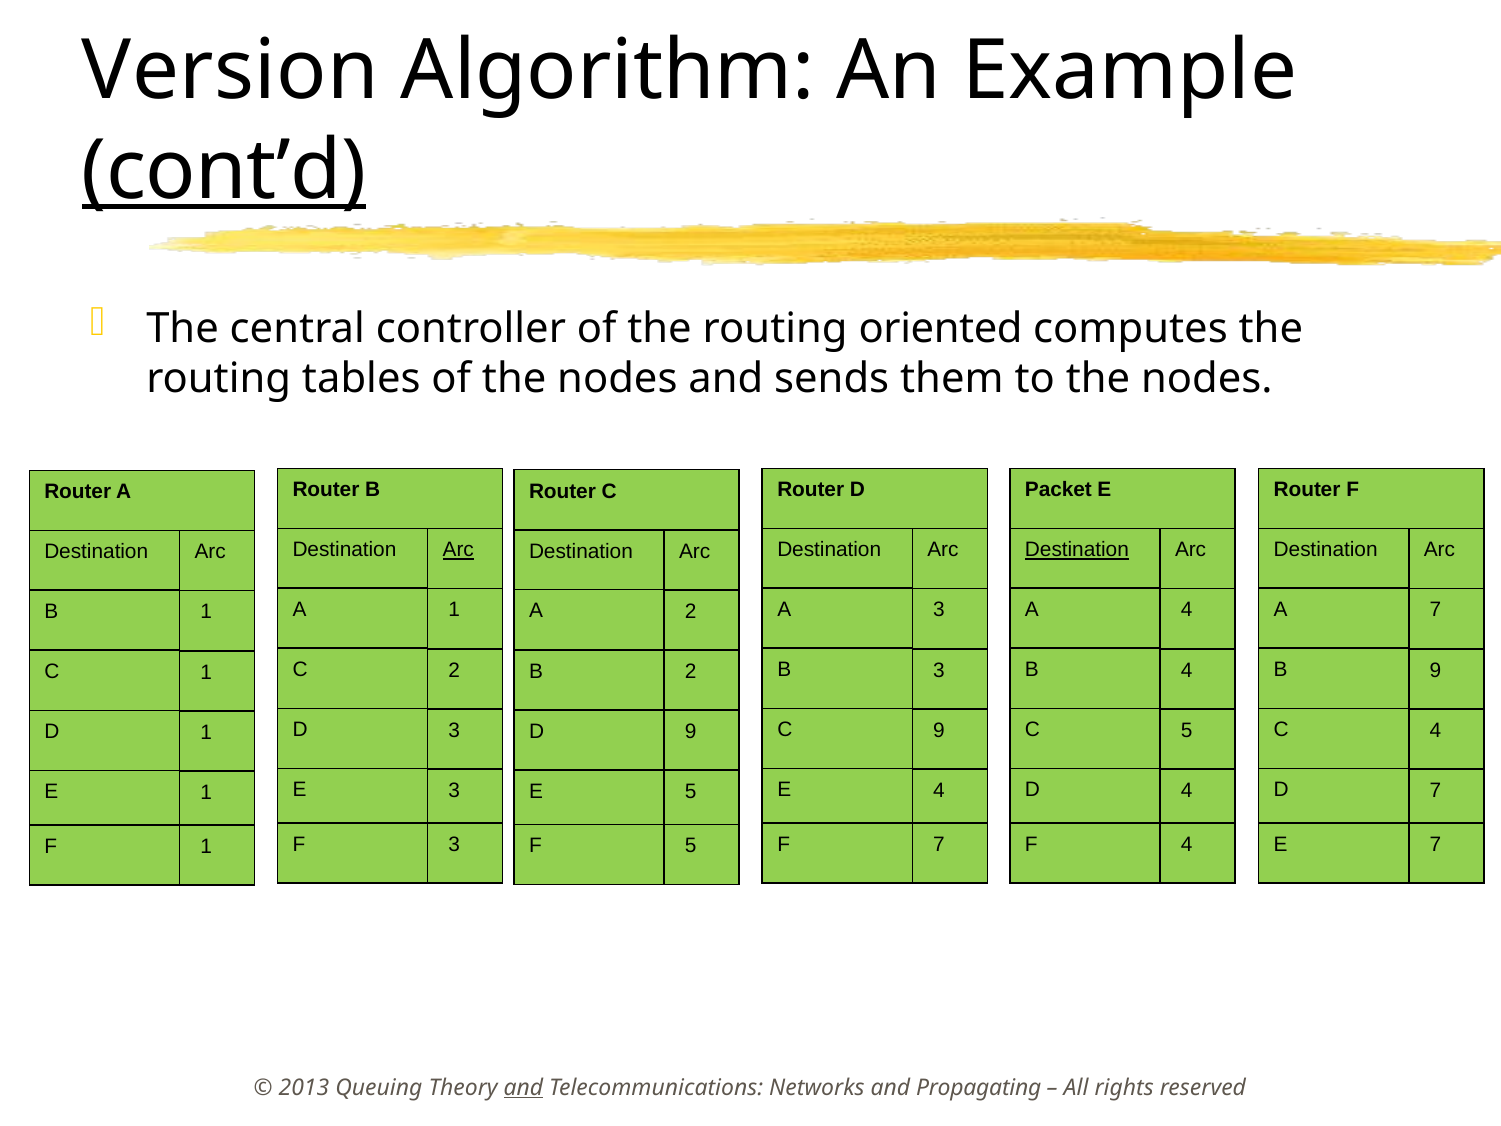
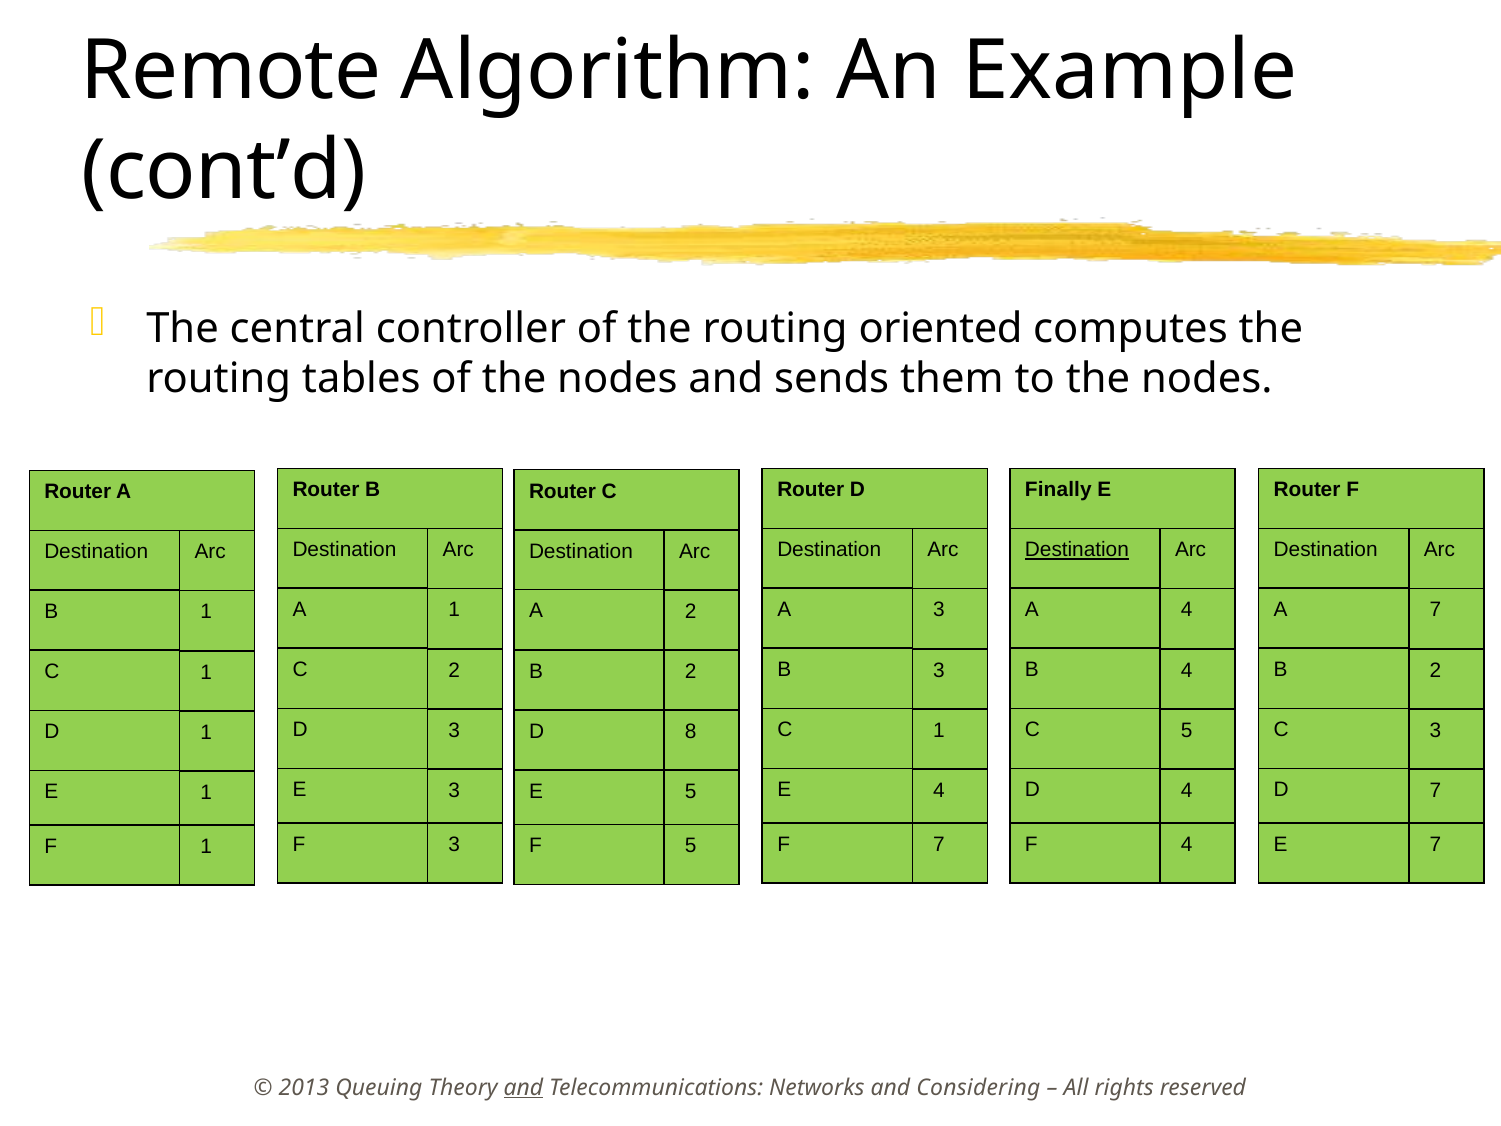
Version: Version -> Remote (231, 71)
cont’d underline: present -> none (224, 171)
Packet: Packet -> Finally (1058, 490)
Arc underline: present -> none (458, 550)
9: 9 -> 2 (1435, 670)
9: 9 -> 1 (939, 730)
C 4: 4 -> 3 (1435, 730)
D 9: 9 -> 8 (691, 732)
Propagating: Propagating -> Considering (978, 1087)
